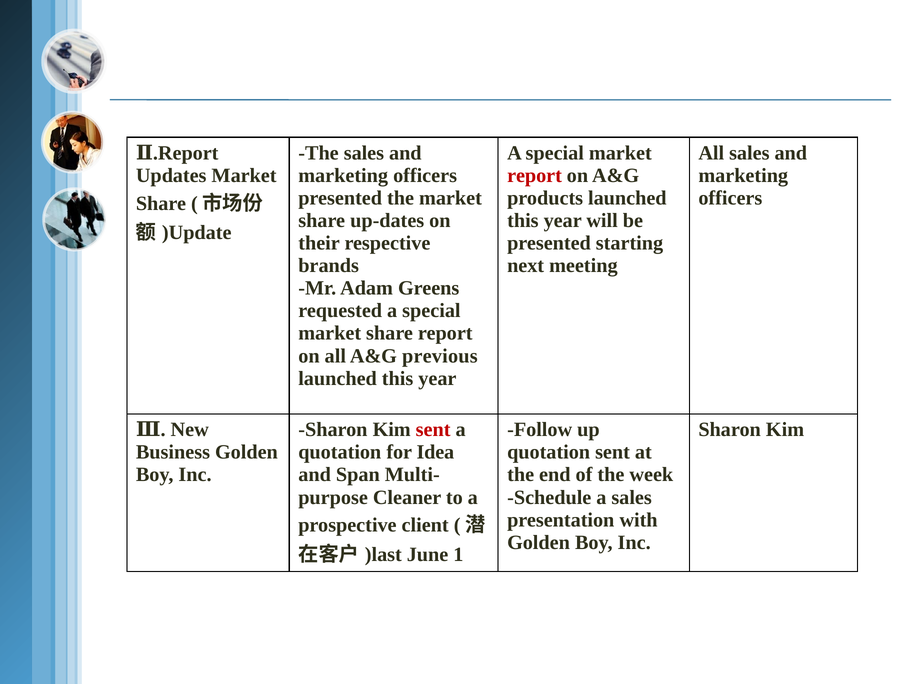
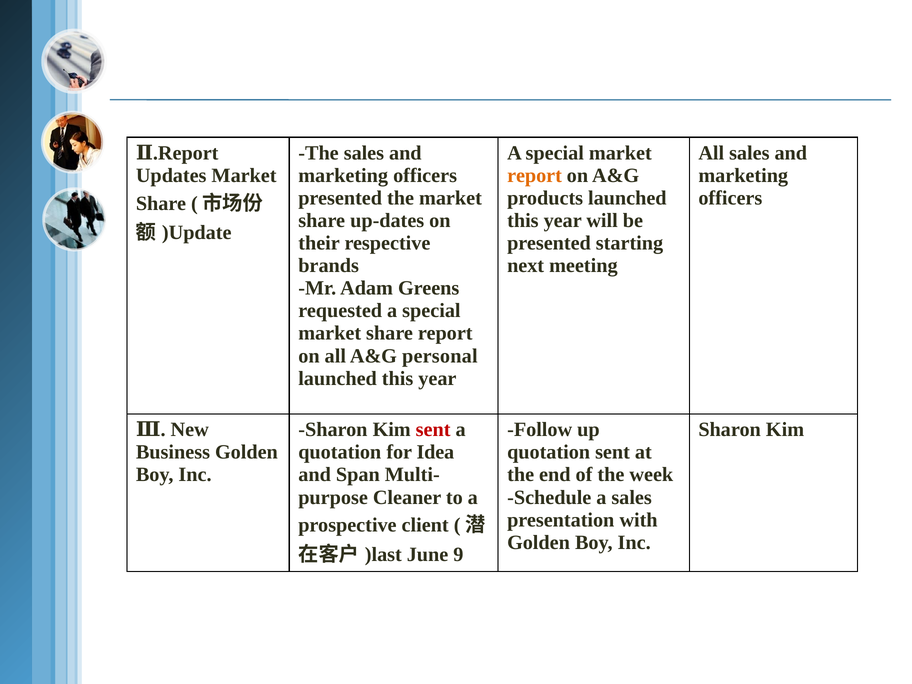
report colour: red -> orange (535, 176)
previous: previous -> personal (440, 356)
1: 1 -> 9 (458, 554)
